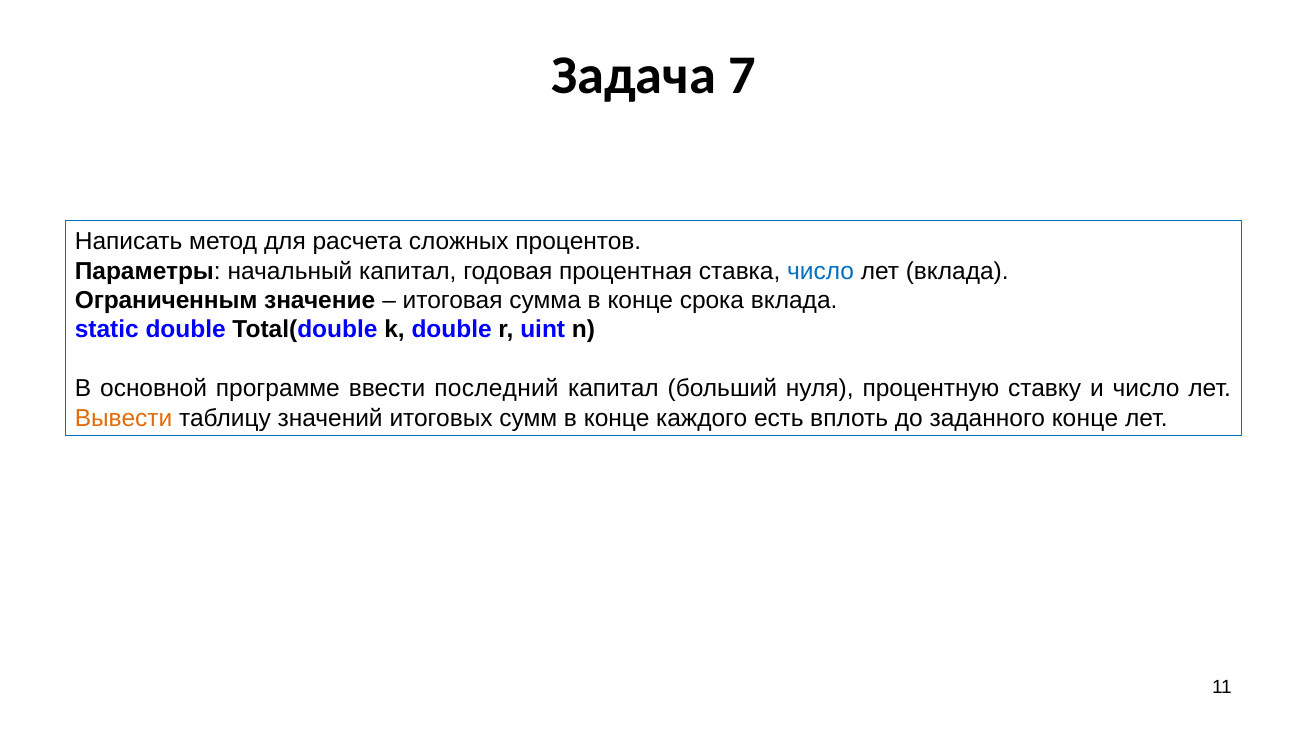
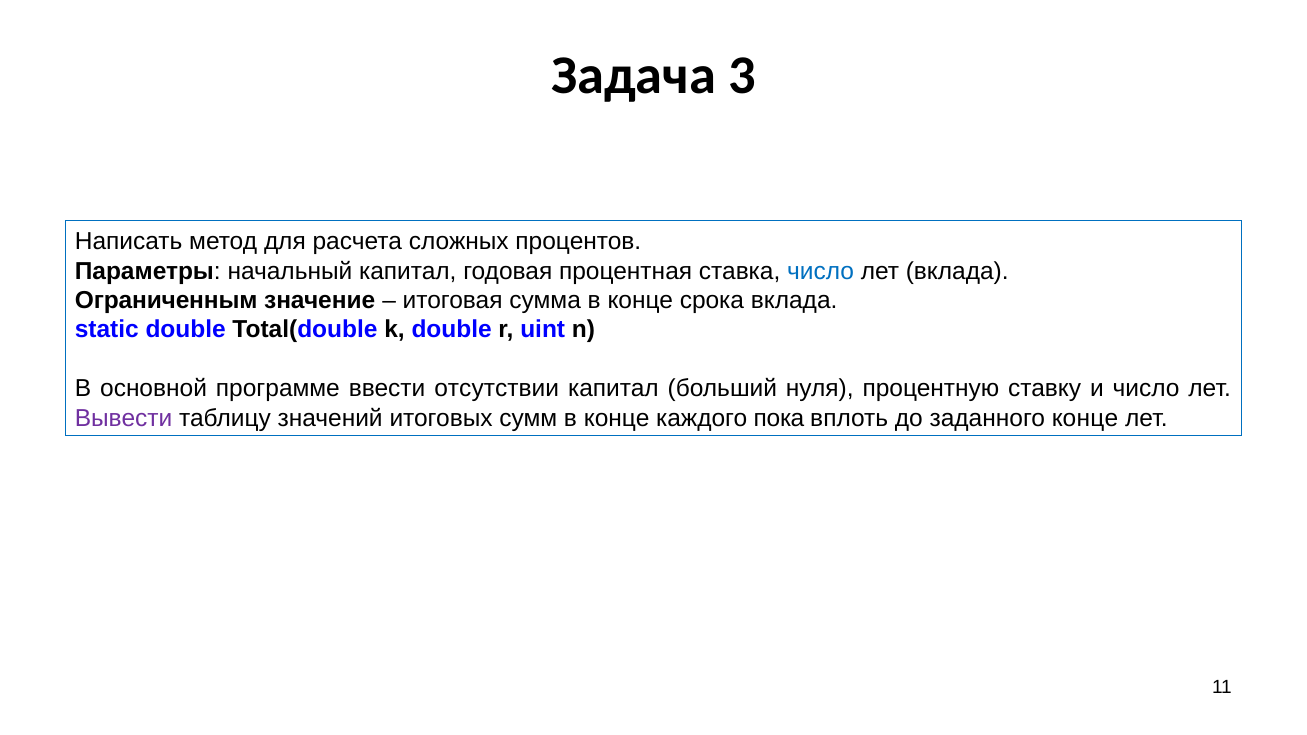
7: 7 -> 3 (742, 76)
последний: последний -> отсутствии (497, 389)
Вывести colour: orange -> purple (124, 418)
есть: есть -> пока (779, 418)
